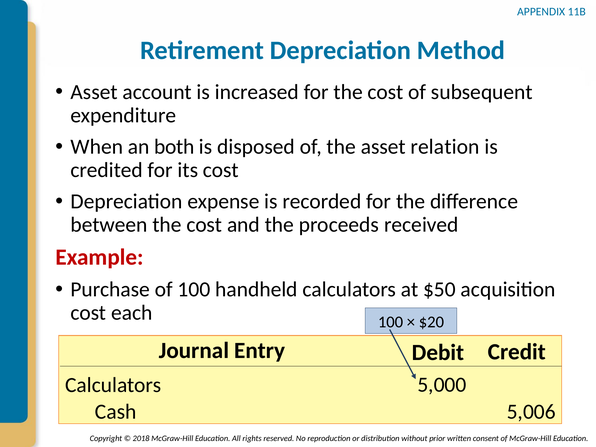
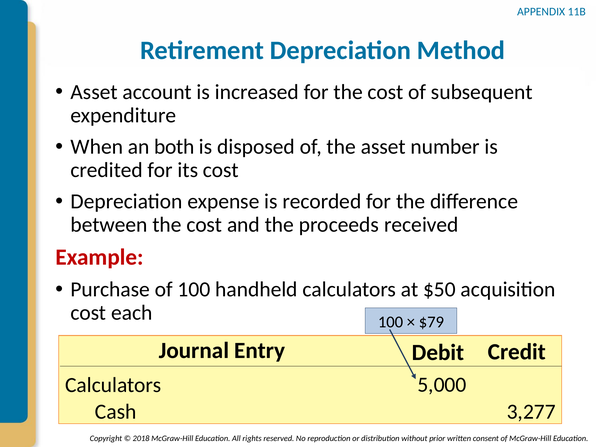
relation: relation -> number (445, 147)
$20: $20 -> $79 (431, 322)
5,006: 5,006 -> 3,277 (531, 412)
